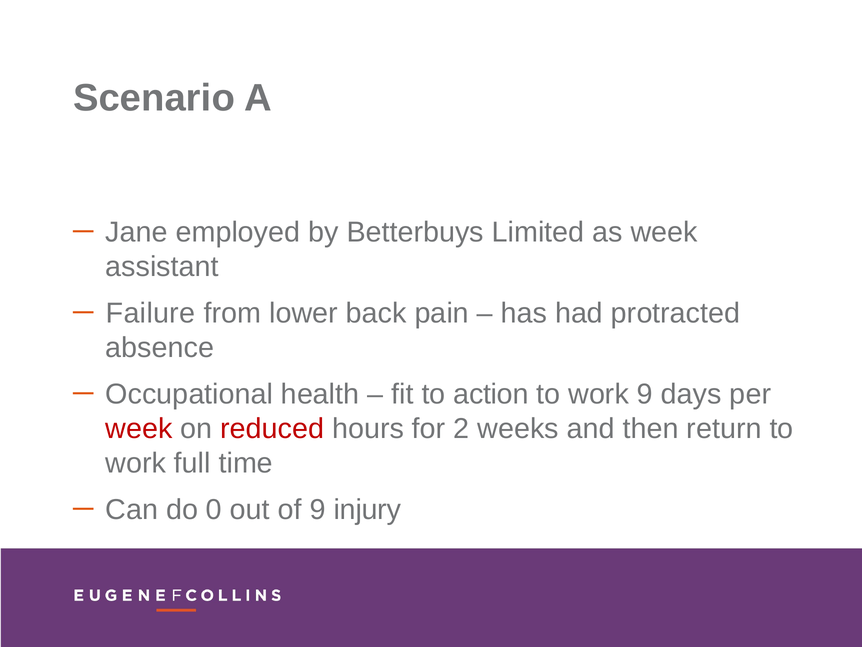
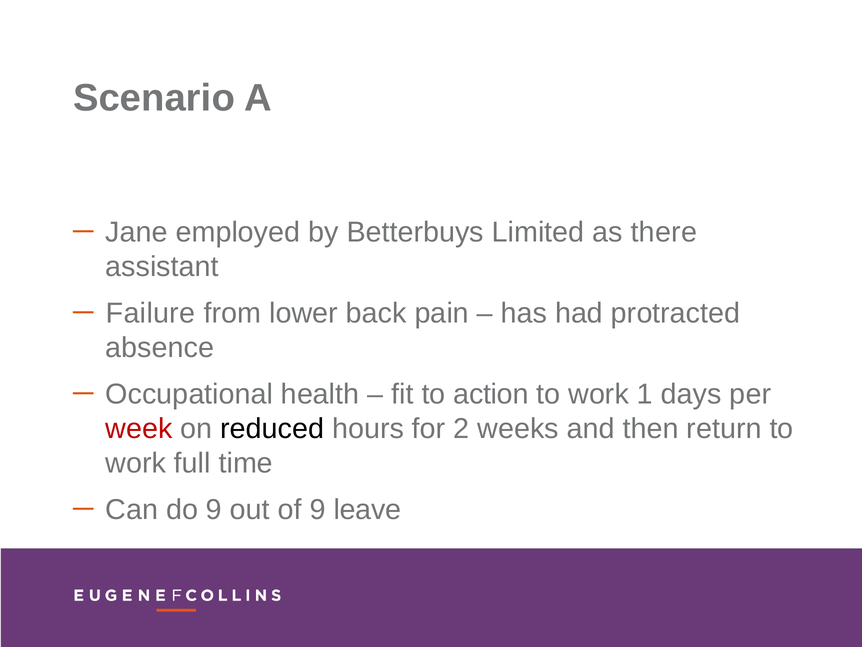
as week: week -> there (664, 232)
work 9: 9 -> 1 (645, 394)
reduced colour: red -> black (272, 429)
do 0: 0 -> 9 (214, 509)
injury: injury -> leave (367, 509)
